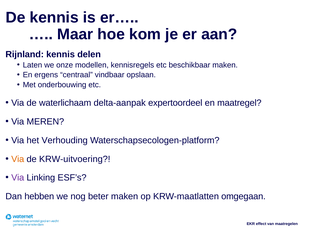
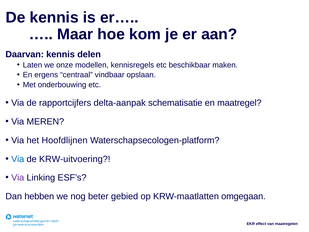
Rijnland: Rijnland -> Daarvan (25, 54)
waterlichaam: waterlichaam -> rapportcijfers (65, 103)
expertoordeel: expertoordeel -> schematisatie (175, 103)
Verhouding: Verhouding -> Hoofdlijnen (65, 140)
Via colour: orange -> blue (18, 159)
beter maken: maken -> gebied (125, 196)
